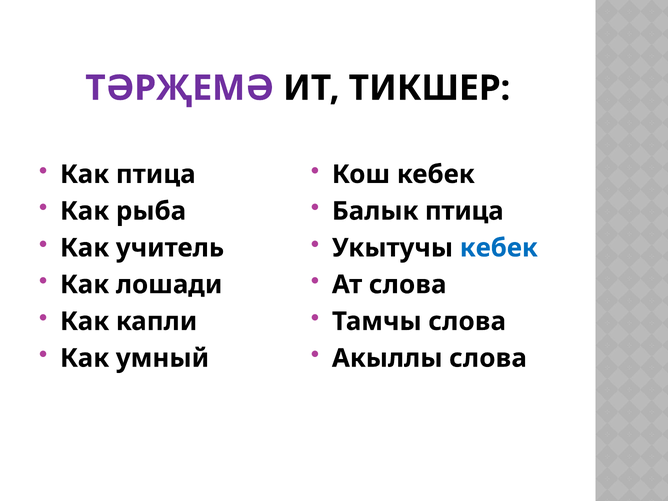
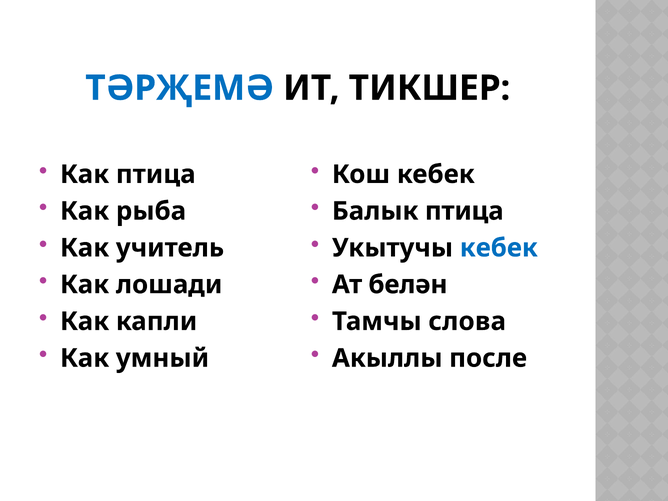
ТӘРҖЕМӘ colour: purple -> blue (180, 88)
Ат слова: слова -> белән (408, 285)
Акыллы слова: слова -> после (488, 358)
